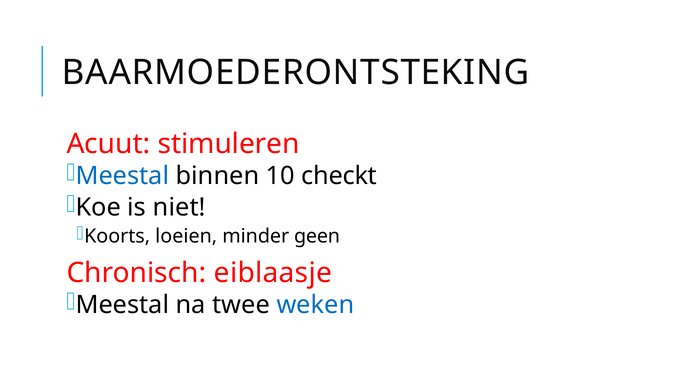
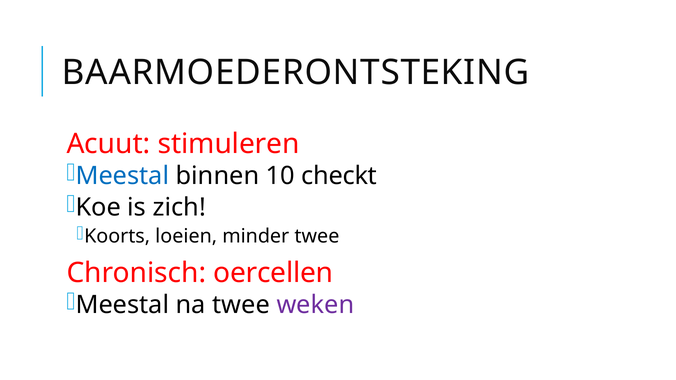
niet: niet -> zich (179, 208)
minder geen: geen -> twee (317, 236)
eiblaasje: eiblaasje -> oercellen (273, 273)
weken colour: blue -> purple (315, 305)
